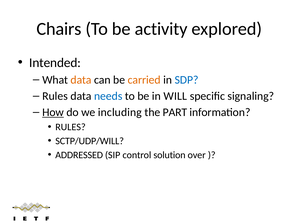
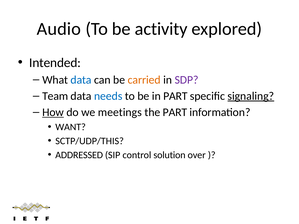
Chairs: Chairs -> Audio (59, 29)
data colour: orange -> blue (81, 80)
SDP colour: blue -> purple (187, 80)
Rules: Rules -> Team (55, 96)
in WILL: WILL -> PART (175, 96)
signaling underline: none -> present (251, 96)
including: including -> meetings (120, 112)
RULES: RULES -> WANT (71, 127)
SCTP/UDP/WILL: SCTP/UDP/WILL -> SCTP/UDP/THIS (90, 141)
